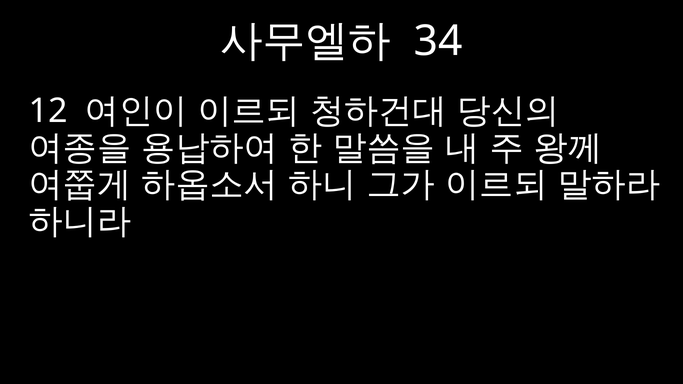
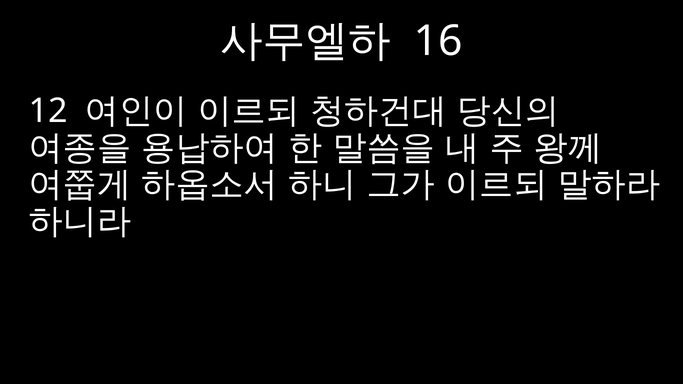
34: 34 -> 16 (438, 41)
